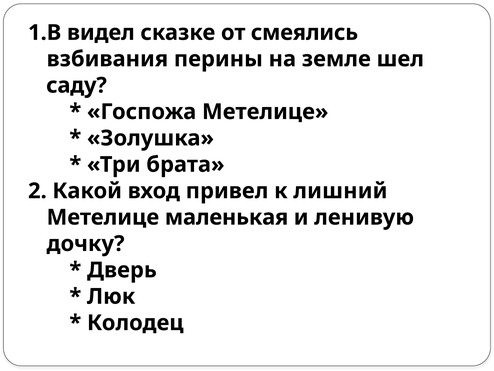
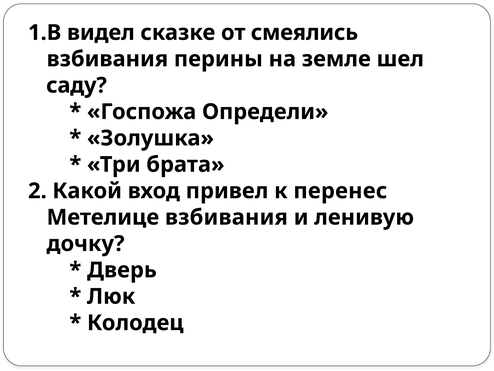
Госпожа Метелице: Метелице -> Определи (265, 112)
лишний: лишний -> перенес (340, 191)
Метелице маленькая: маленькая -> взбивания (226, 217)
